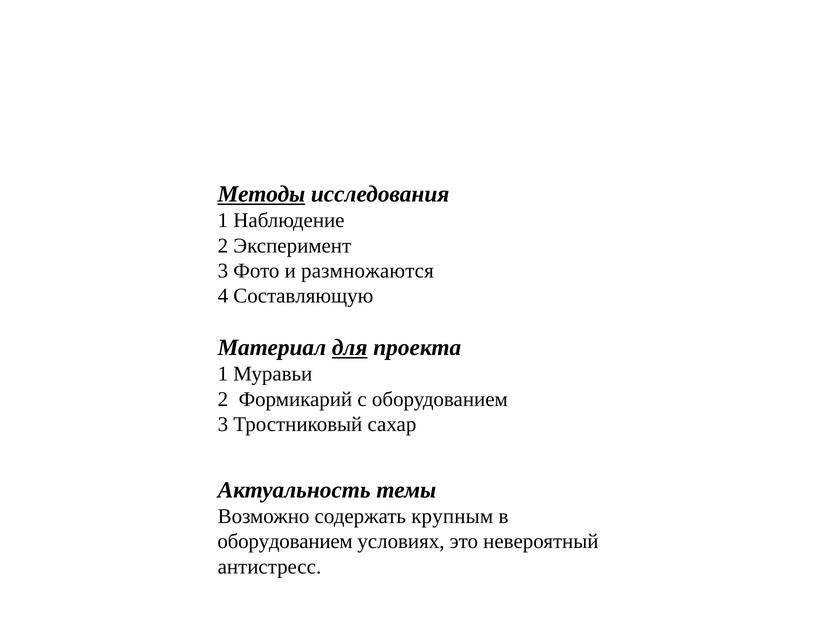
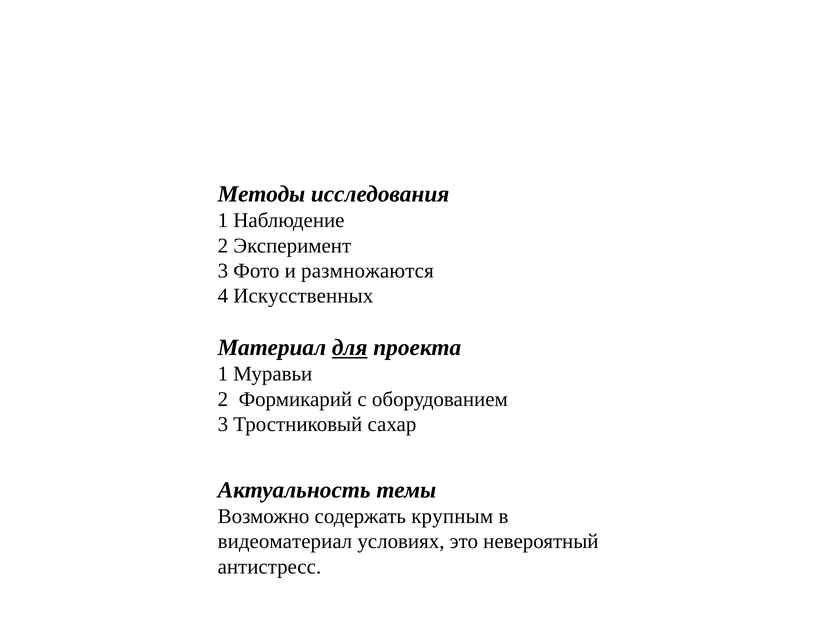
Методы underline: present -> none (261, 194)
Составляющую: Составляющую -> Искусственных (303, 296)
оборудованием: оборудованием -> видеоматериал (285, 542)
